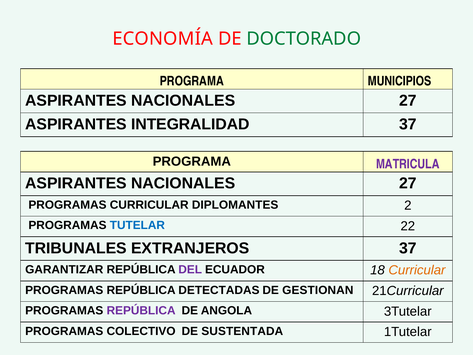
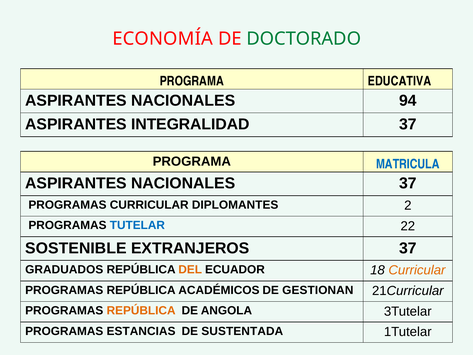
MUNICIPIOS: MUNICIPIOS -> EDUCATIVA (400, 81)
27: 27 -> 94 (408, 101)
MATRICULA colour: purple -> blue (408, 164)
27: 27 -> 37 (408, 183)
TRIBUNALES: TRIBUNALES -> SOSTENIBLE (76, 248)
GARANTIZAR: GARANTIZAR -> GRADUADOS (64, 269)
DEL colour: purple -> orange (190, 269)
DETECTADAS: DETECTADAS -> ACADÉMICOS (219, 290)
REPÚBLICA colour: purple -> orange (141, 310)
COLECTIVO: COLECTIVO -> ESTANCIAS (141, 331)
